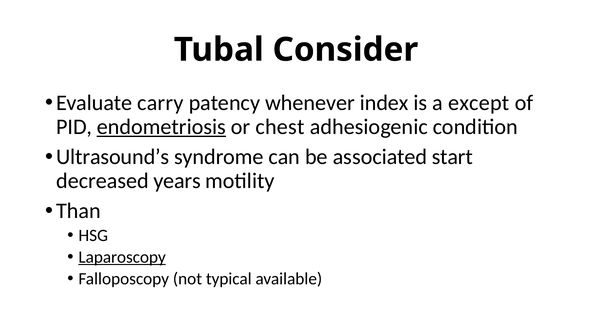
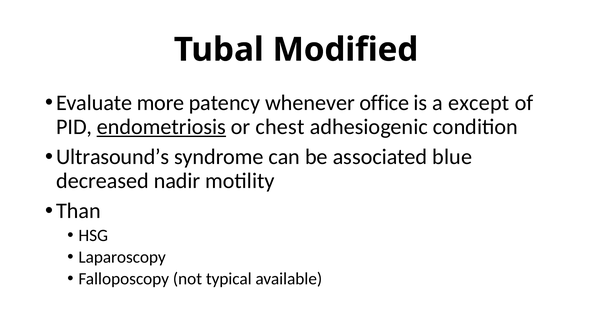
Consider: Consider -> Modified (345, 50)
carry: carry -> more (161, 103)
index: index -> office (384, 103)
start: start -> blue (452, 157)
years: years -> nadir (177, 181)
Laparoscopy underline: present -> none (122, 257)
